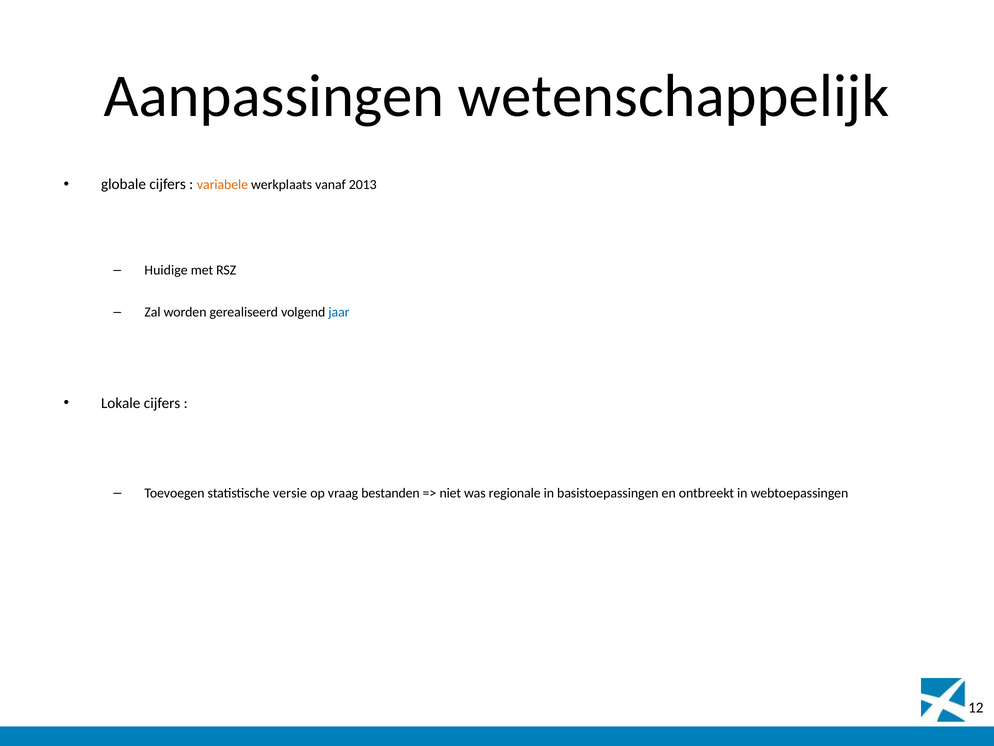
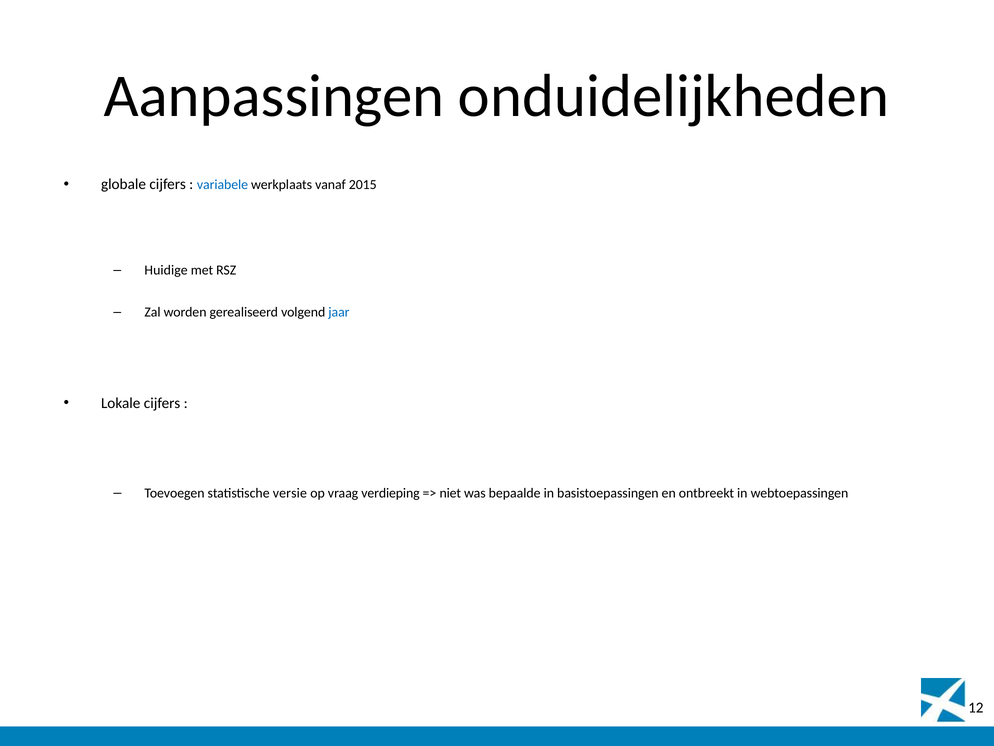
wetenschappelijk: wetenschappelijk -> onduidelijkheden (674, 96)
variabele colour: orange -> blue (222, 185)
2013: 2013 -> 2015 (363, 185)
bestanden: bestanden -> verdieping (390, 493)
regionale: regionale -> bepaalde (515, 493)
